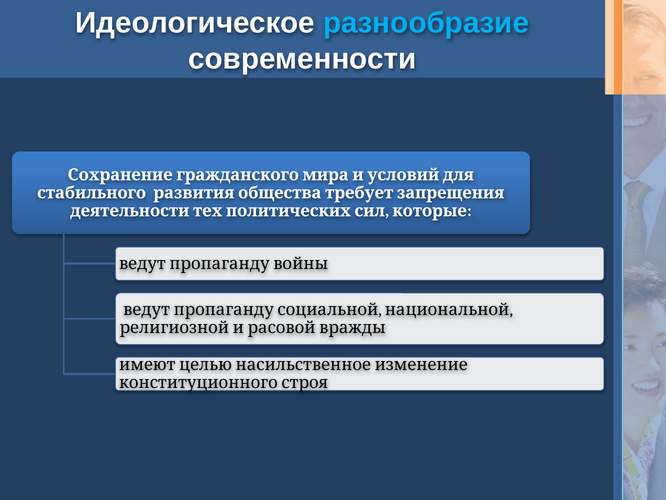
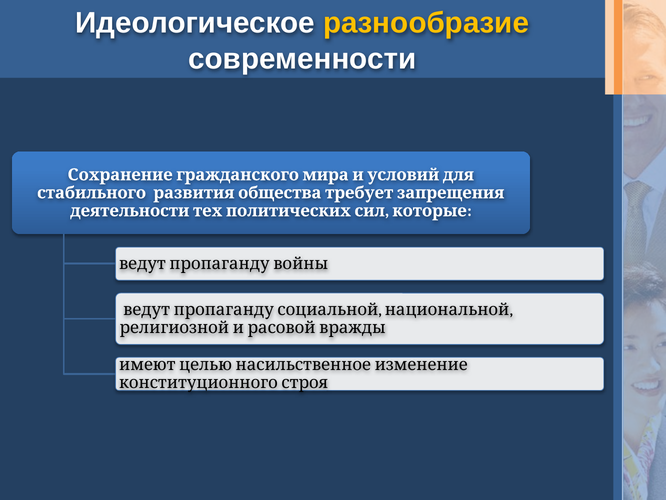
разнообразие colour: light blue -> yellow (426, 23)
